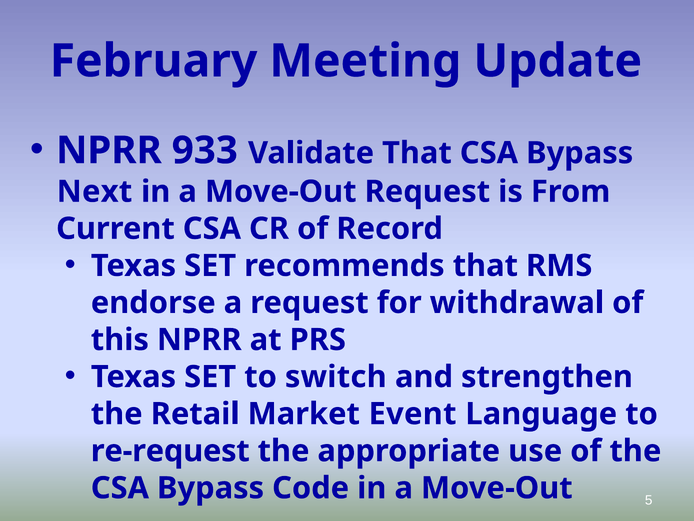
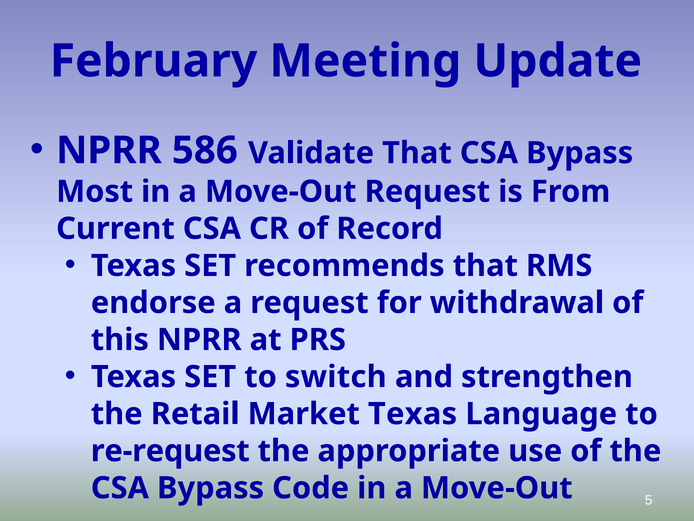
933: 933 -> 586 (205, 150)
Next: Next -> Most (95, 191)
Market Event: Event -> Texas (413, 414)
